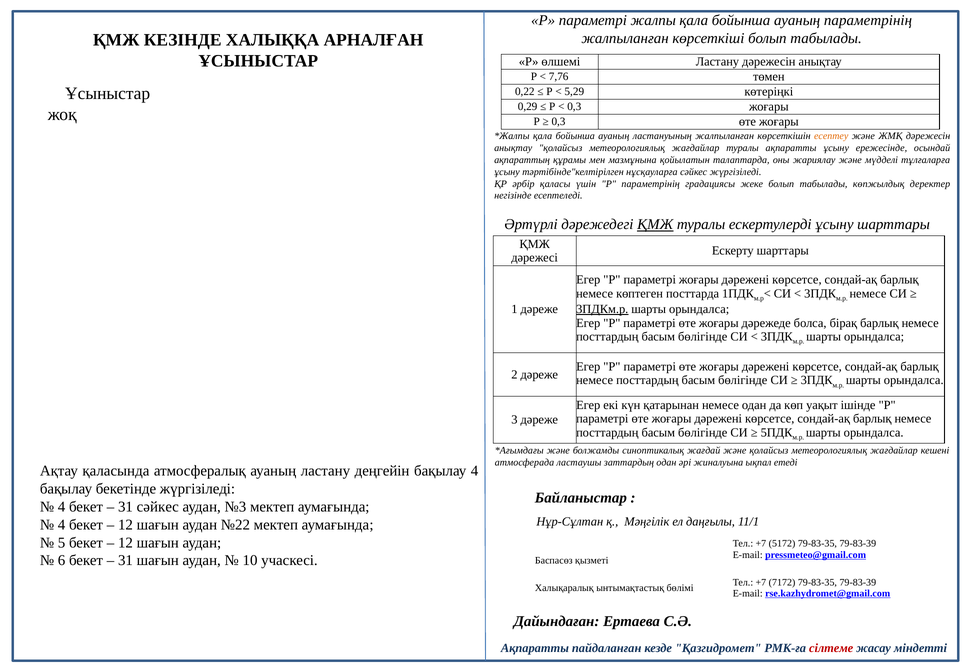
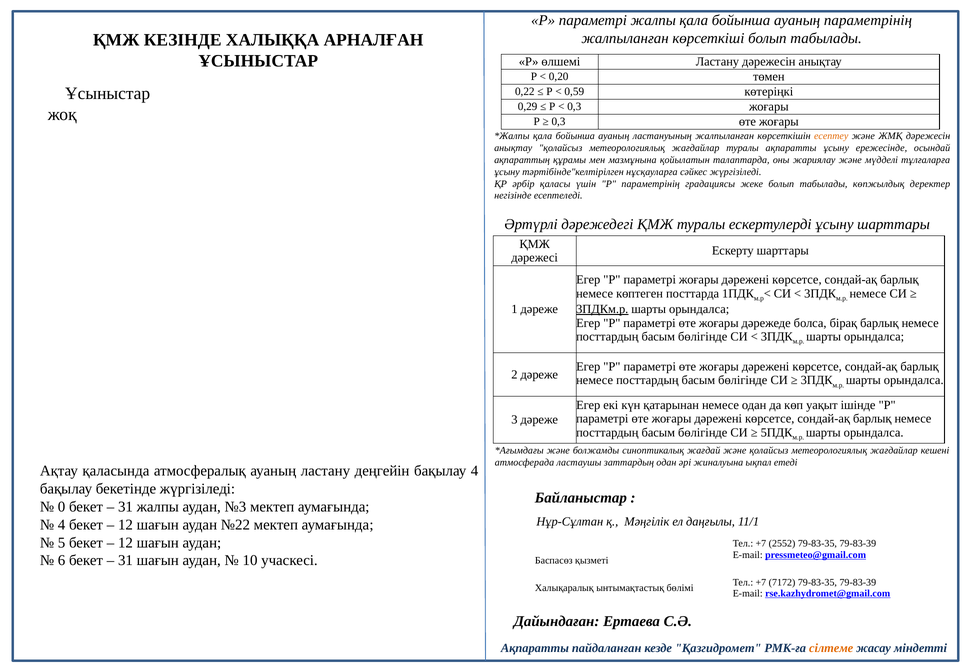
7,76: 7,76 -> 0,20 (559, 77)
5,29: 5,29 -> 0,59 (574, 92)
ҚМЖ underline: present -> none (655, 224)
4: 4 -> 0 (62, 507)
31 сәйкес: сәйкес -> жалпы (158, 507)
5172: 5172 -> 2552 (782, 544)
сілтеме colour: red -> orange (831, 649)
